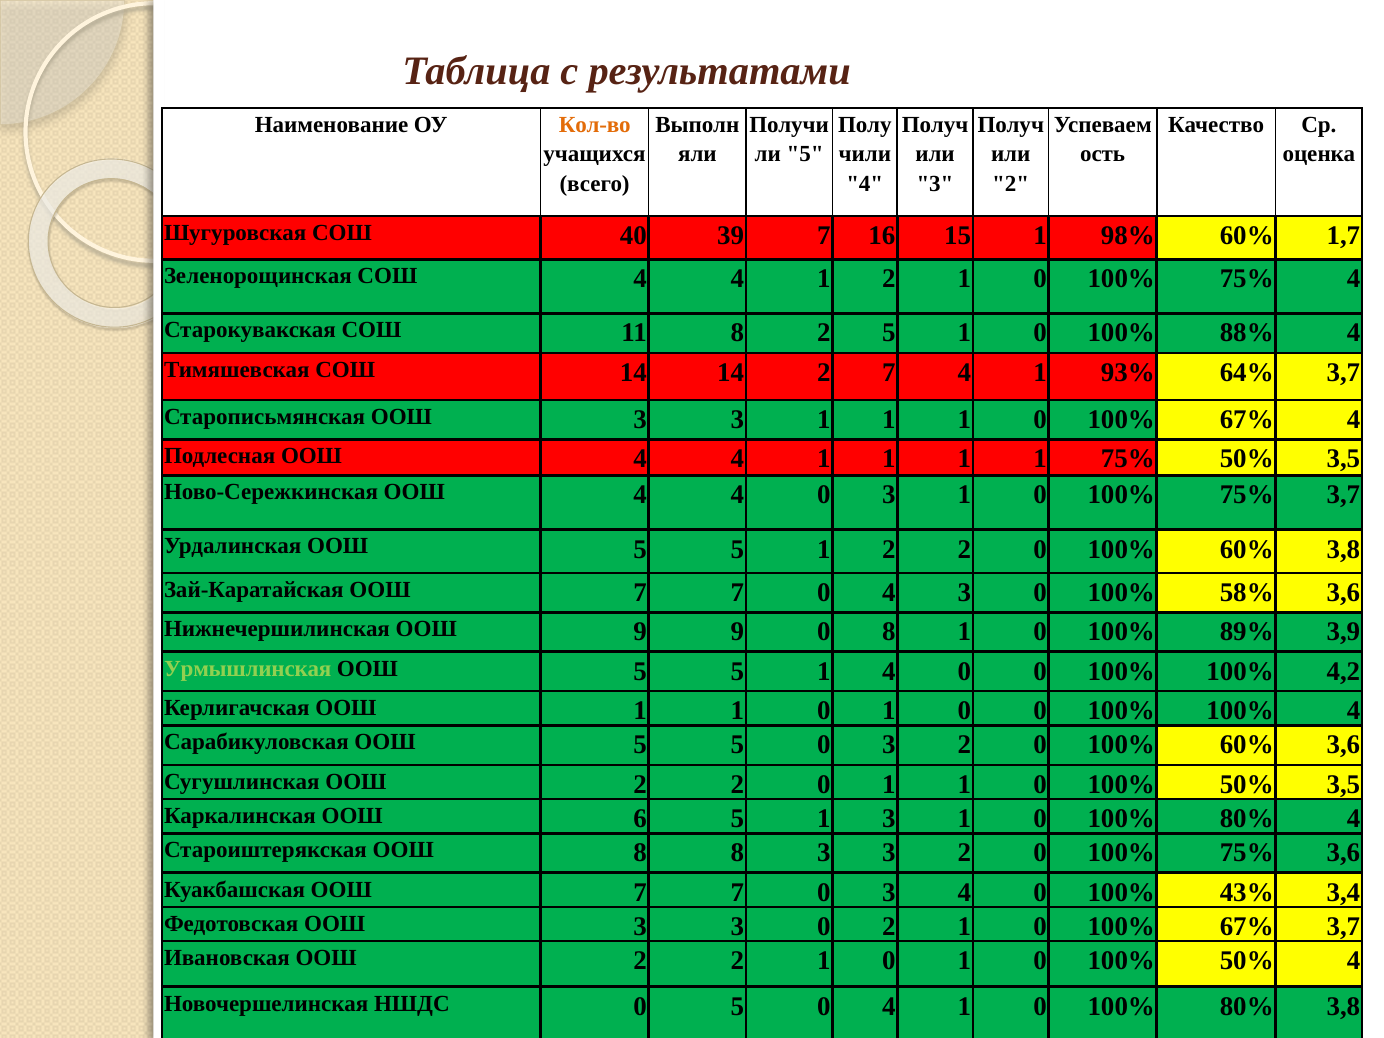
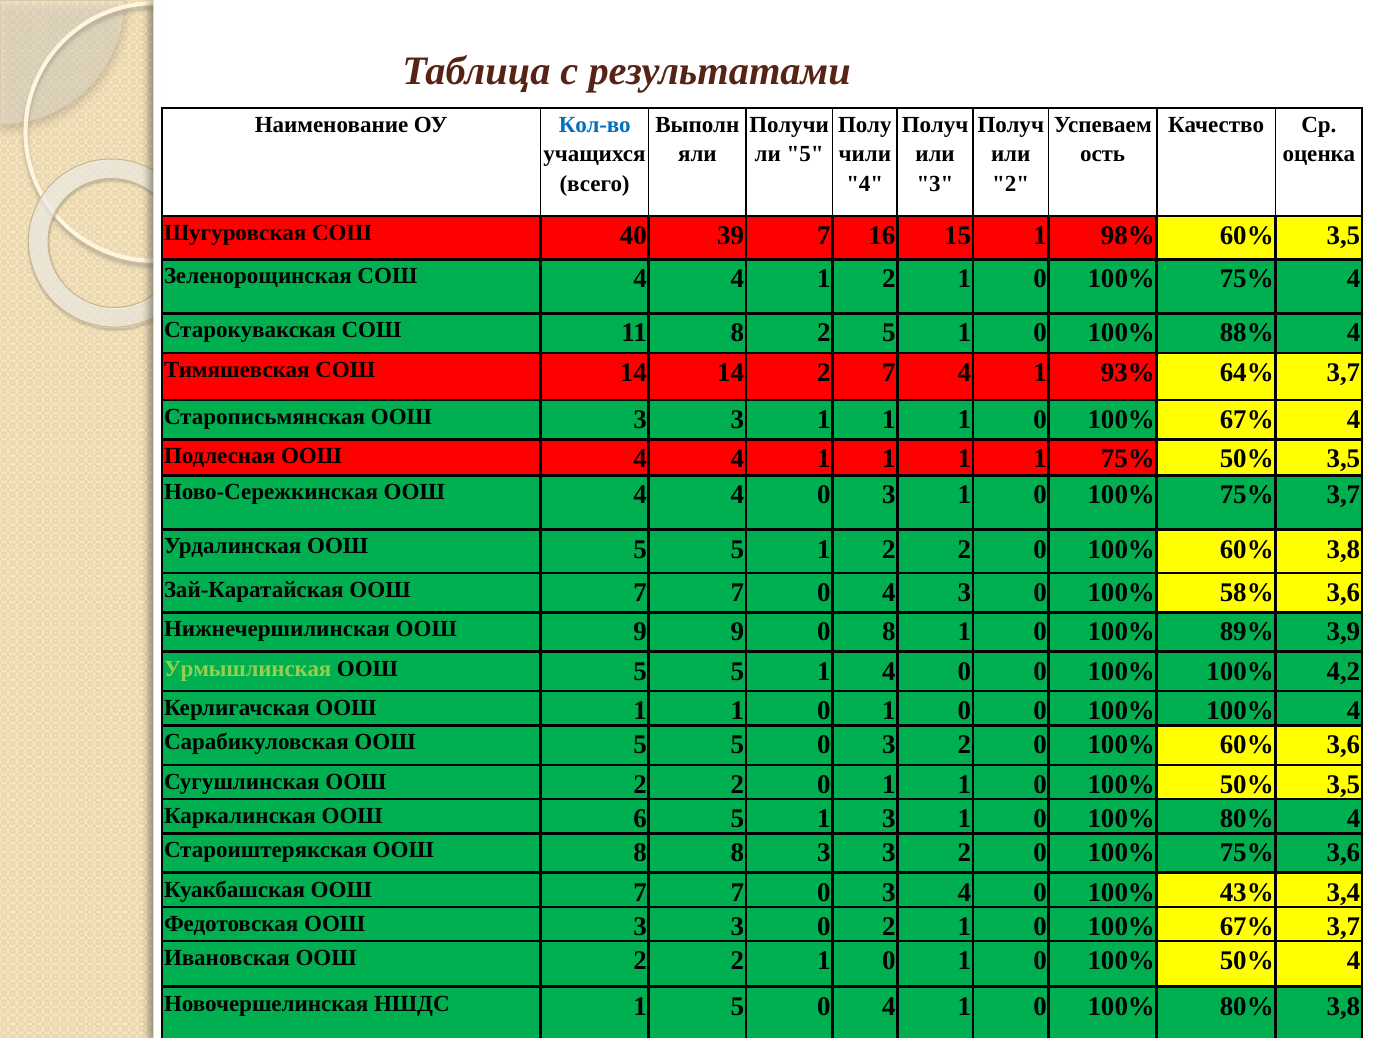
Кол-во colour: orange -> blue (595, 125)
60% 1,7: 1,7 -> 3,5 (1343, 236)
НШДС 0: 0 -> 1 (640, 1006)
